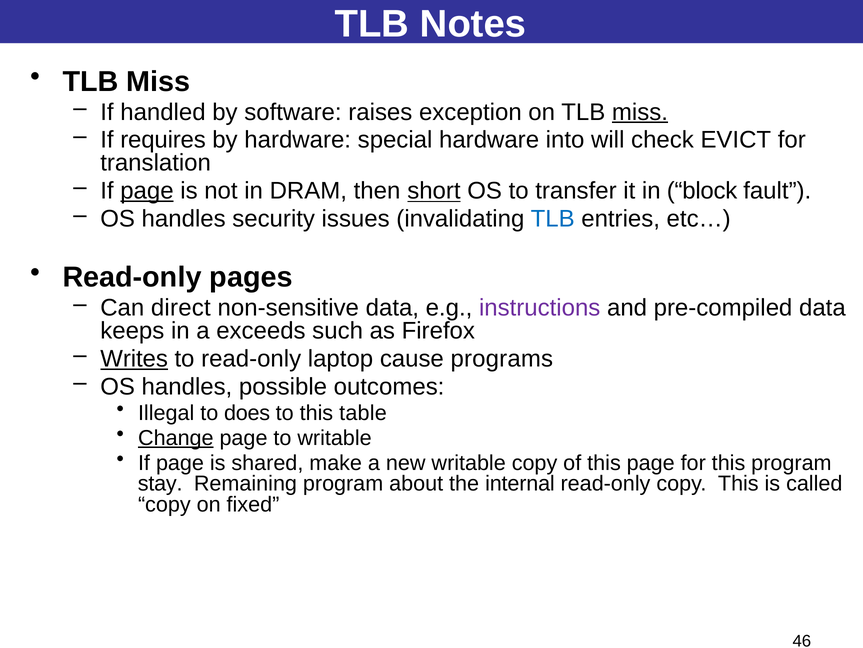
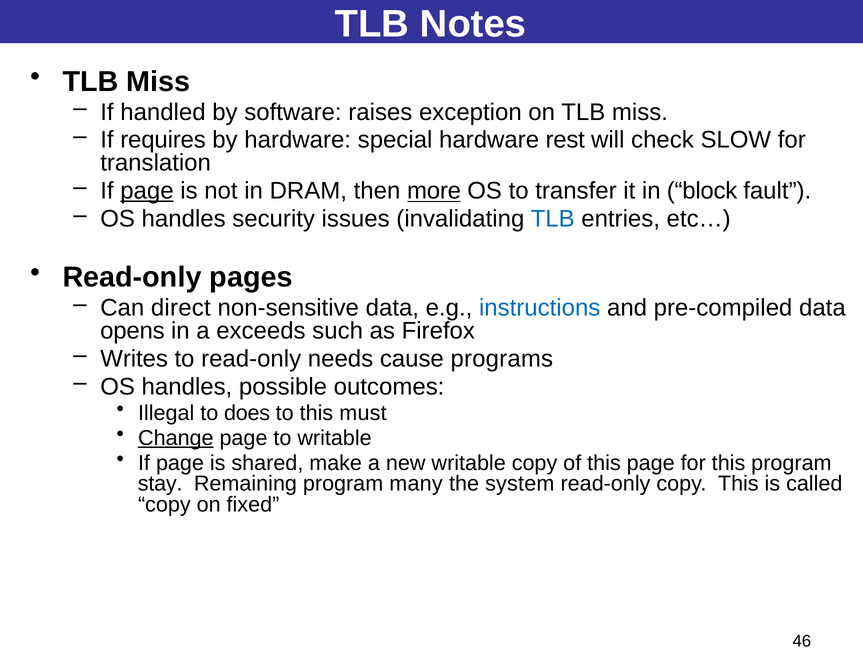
miss underline: present -> none (640, 112)
into: into -> rest (565, 140)
EVICT: EVICT -> SLOW (736, 140)
short: short -> more (434, 191)
instructions colour: purple -> blue (540, 307)
keeps: keeps -> opens (132, 330)
Writes underline: present -> none (134, 358)
laptop: laptop -> needs (341, 358)
table: table -> must (363, 412)
about: about -> many (416, 483)
internal: internal -> system (520, 483)
